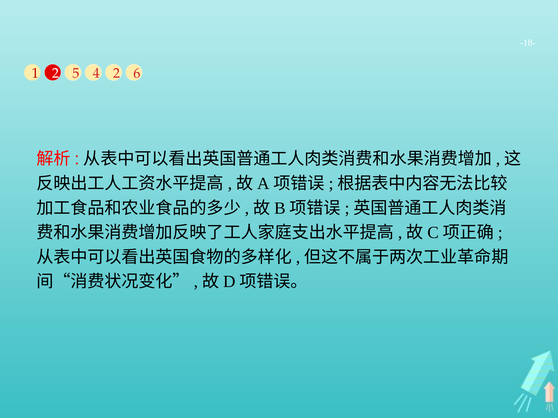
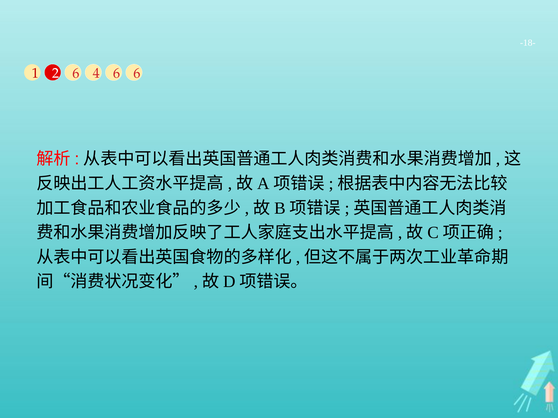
2 5: 5 -> 6 (76, 73)
4 2: 2 -> 6 (117, 73)
